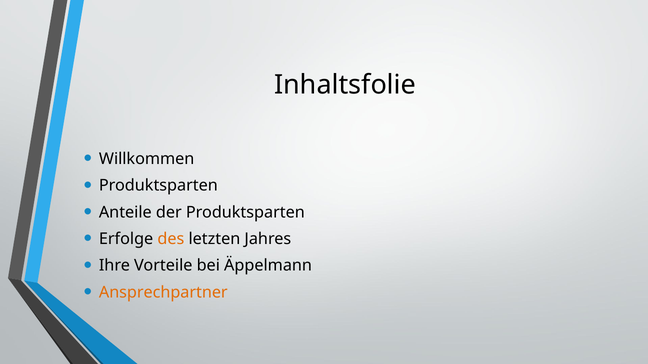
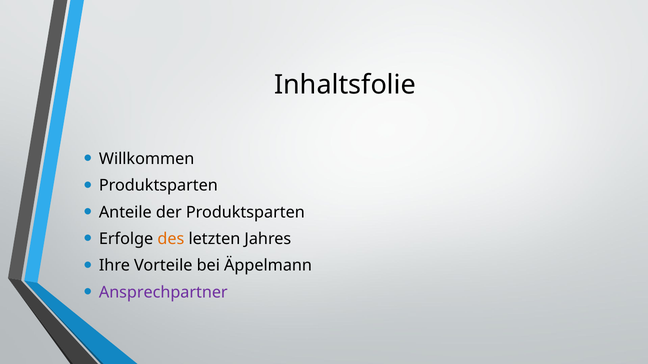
Ansprechpartner colour: orange -> purple (163, 293)
